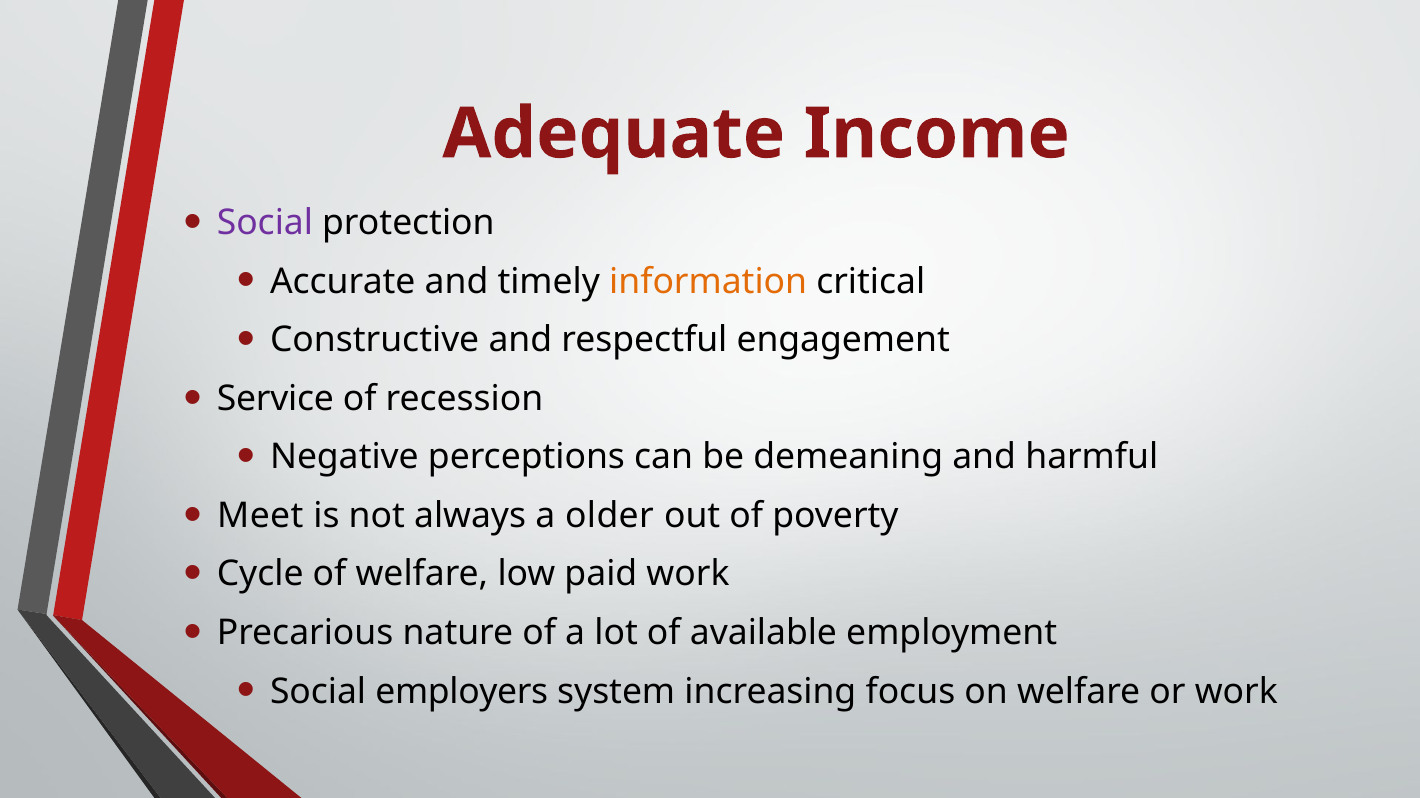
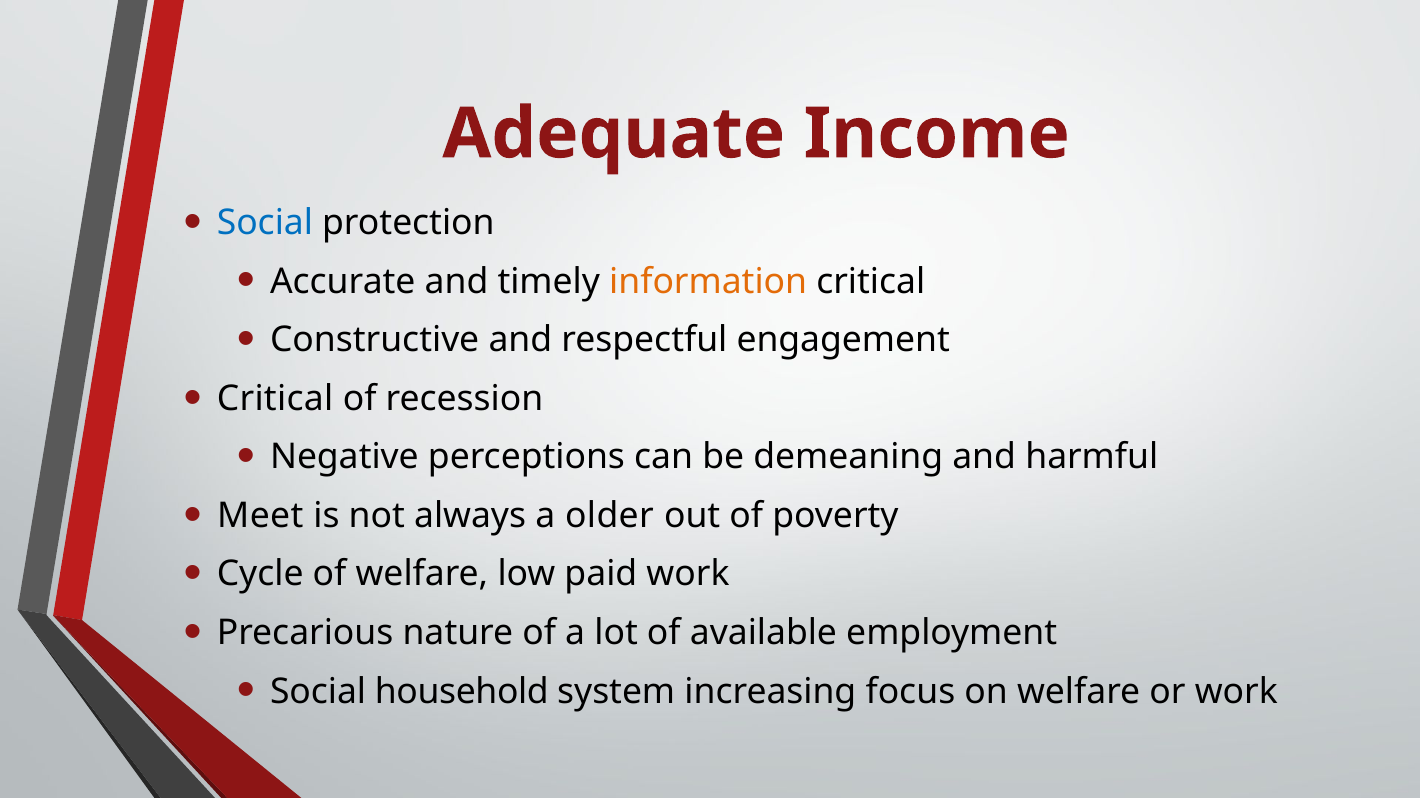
Social colour: purple -> blue (265, 223)
Service: Service -> Critical (275, 399)
employers: employers -> household (462, 692)
